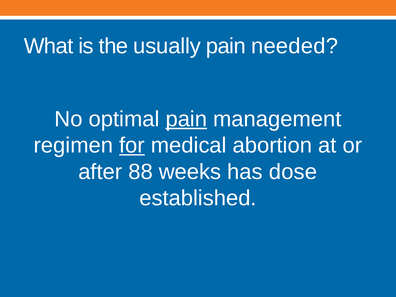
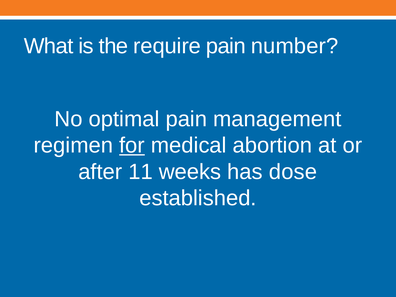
usually: usually -> require (167, 46)
needed: needed -> number (295, 46)
pain underline: present -> none (186, 119)
88: 88 -> 11 (141, 172)
